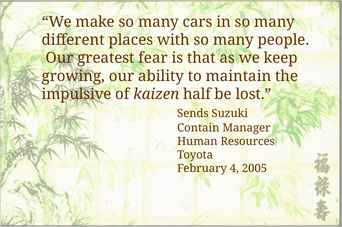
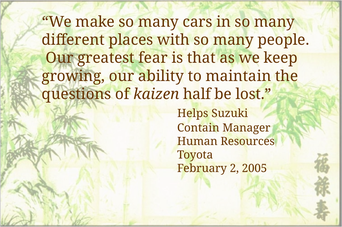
impulsive: impulsive -> questions (76, 94)
Sends: Sends -> Helps (193, 113)
4: 4 -> 2 (234, 168)
